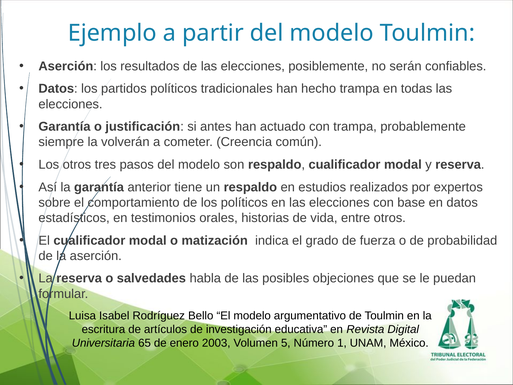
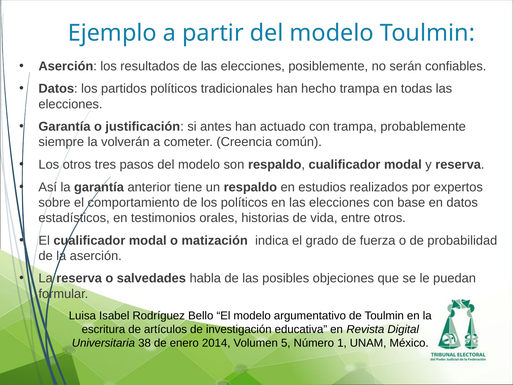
65: 65 -> 38 (145, 343)
2003: 2003 -> 2014 (216, 343)
